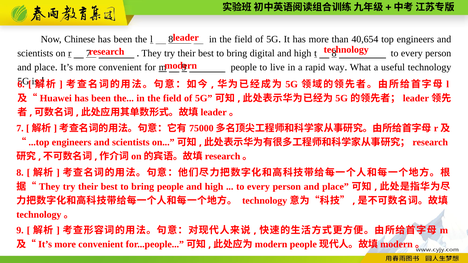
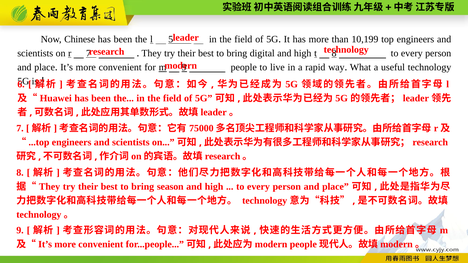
l 8: 8 -> 5 (171, 39)
40,654: 40,654 -> 10,199 (365, 39)
bring people: people -> season (170, 187)
